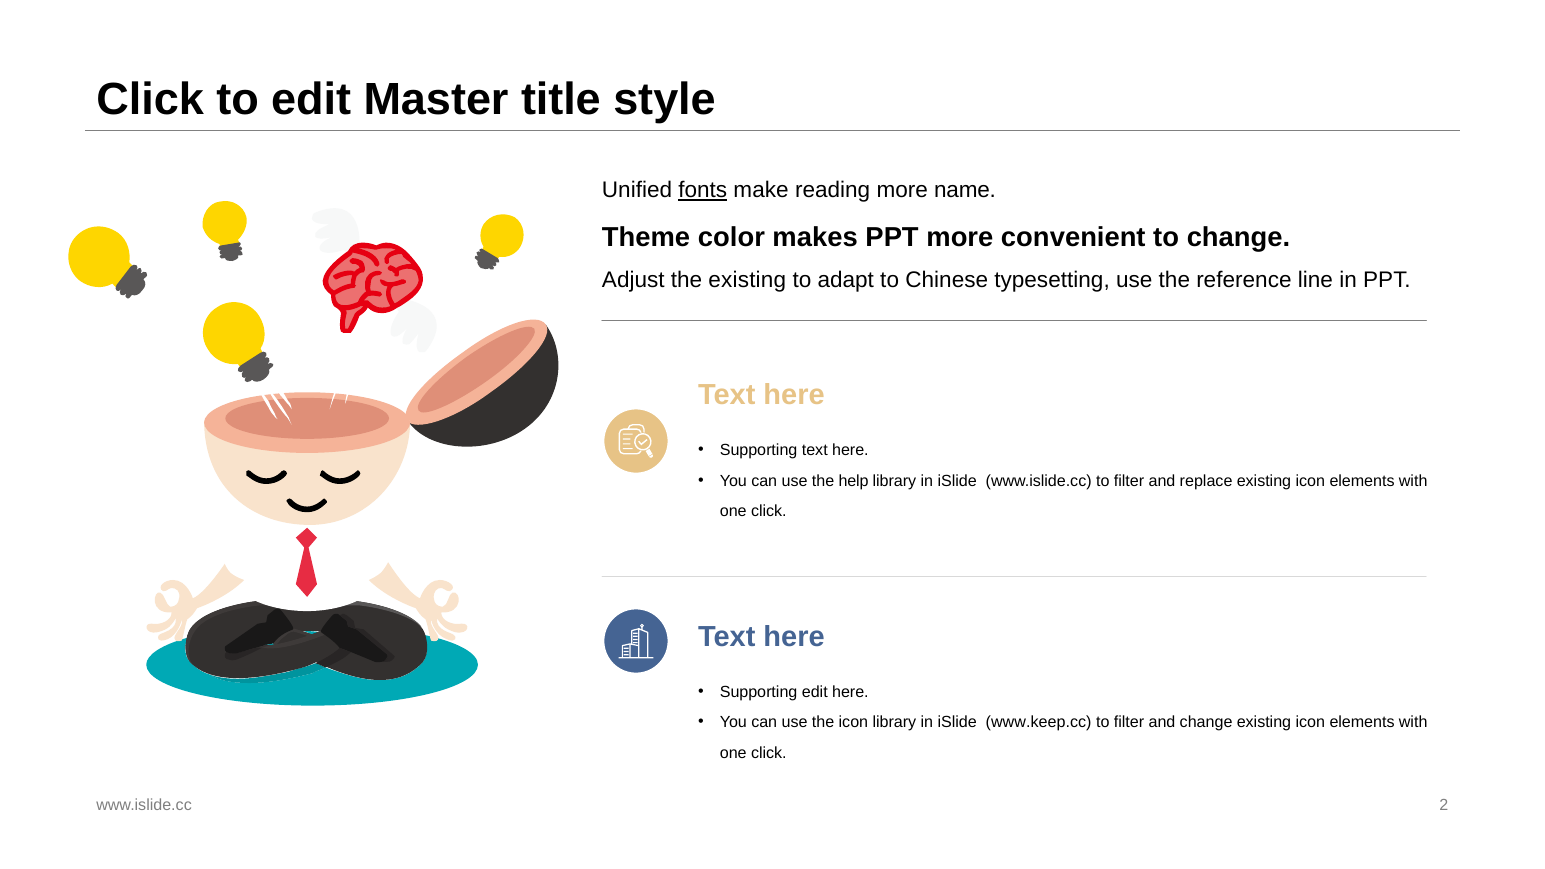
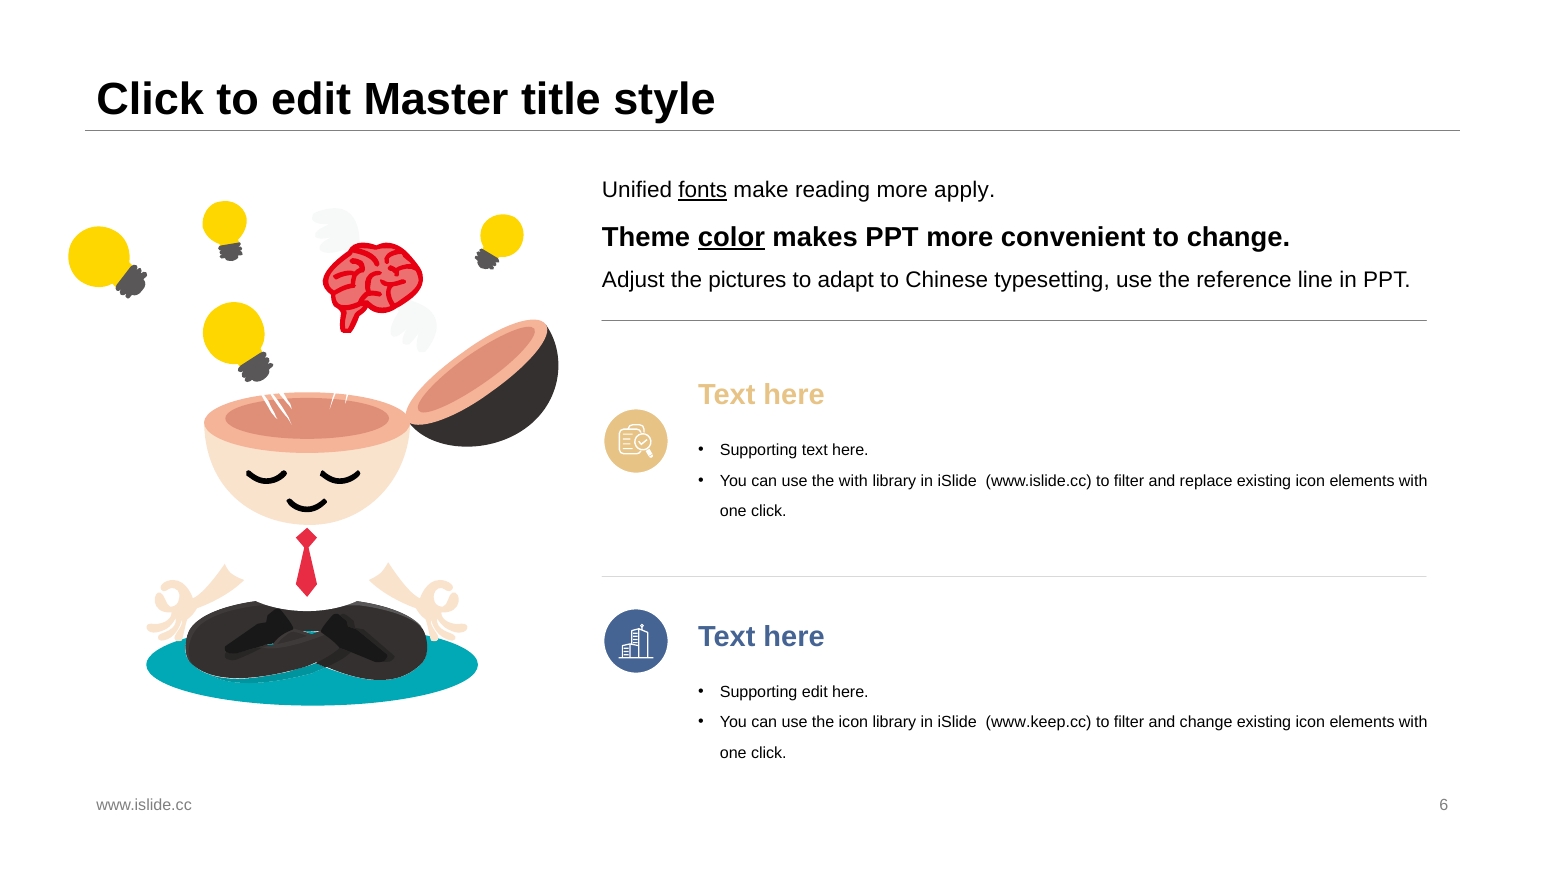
name: name -> apply (965, 190)
color underline: none -> present (731, 237)
the existing: existing -> pictures (747, 280)
the help: help -> with (853, 481)
2: 2 -> 6 (1444, 805)
